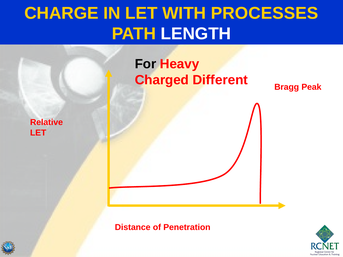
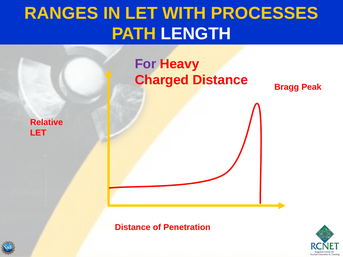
CHARGE: CHARGE -> RANGES (61, 13)
For colour: black -> purple (146, 64)
Charged Different: Different -> Distance (220, 80)
